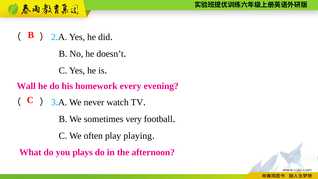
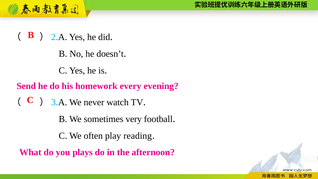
Wall: Wall -> Send (26, 86)
playing: playing -> reading (138, 136)
